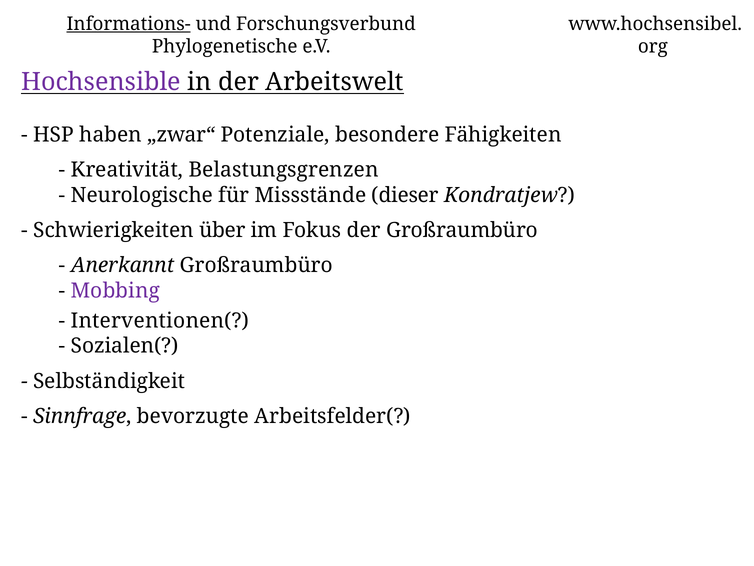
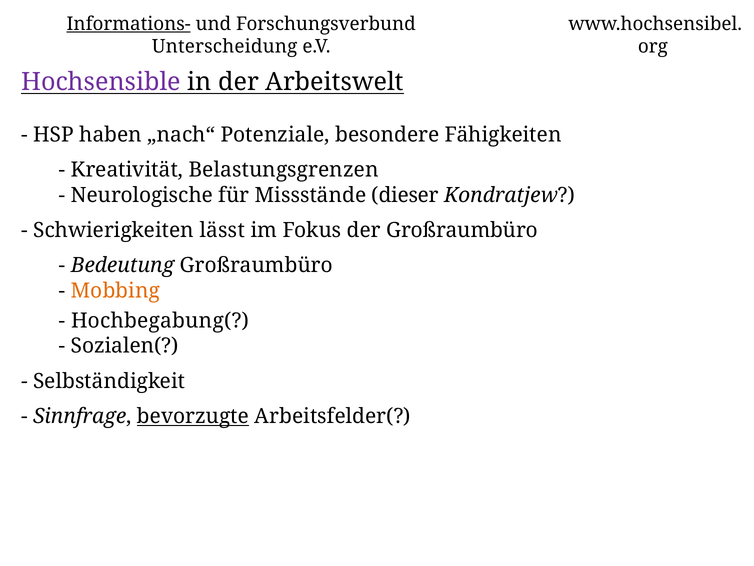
Phylogenetische: Phylogenetische -> Unterscheidung (225, 46)
„zwar“: „zwar“ -> „nach“ (181, 135)
über: über -> lässt (222, 230)
Anerkannt: Anerkannt -> Bedeutung (123, 265)
Mobbing colour: purple -> orange (115, 290)
Interventionen(: Interventionen( -> Hochbegabung( (160, 321)
bevorzugte underline: none -> present (193, 416)
